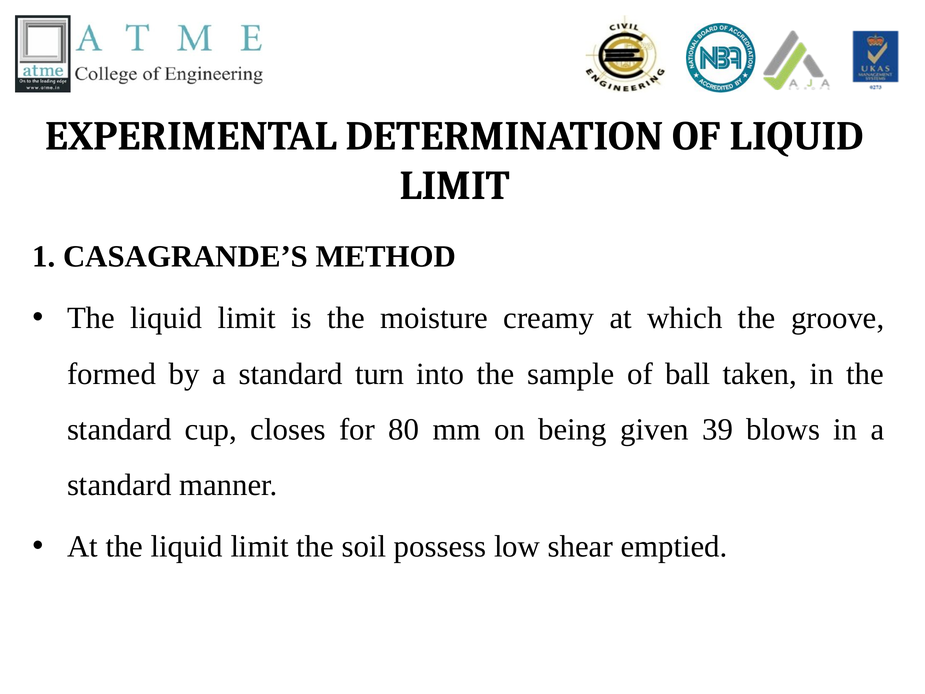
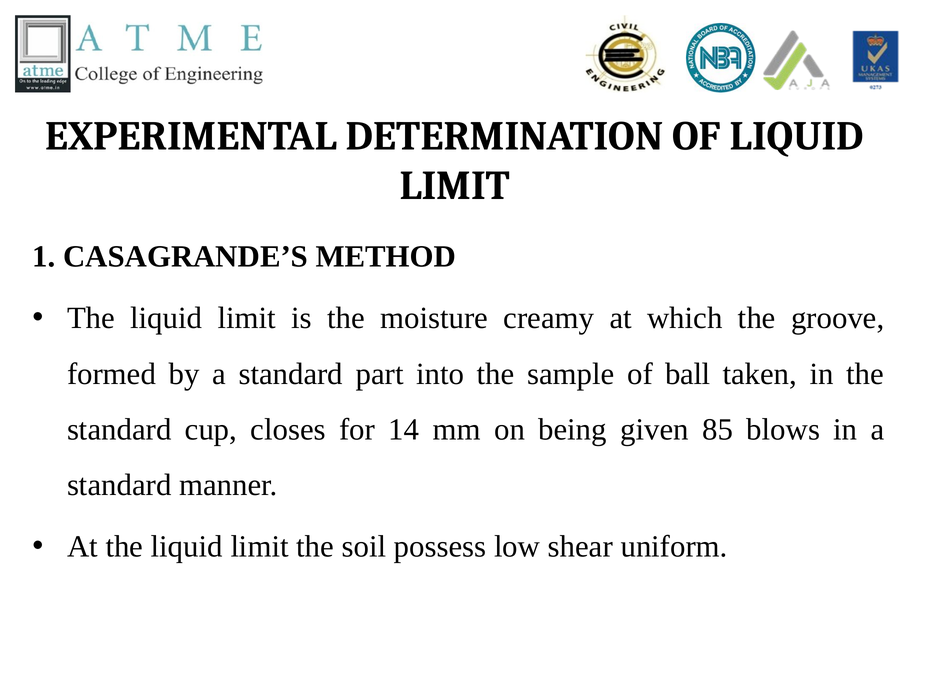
turn: turn -> part (380, 374)
80: 80 -> 14 (404, 429)
39: 39 -> 85 (718, 429)
emptied: emptied -> uniform (674, 546)
